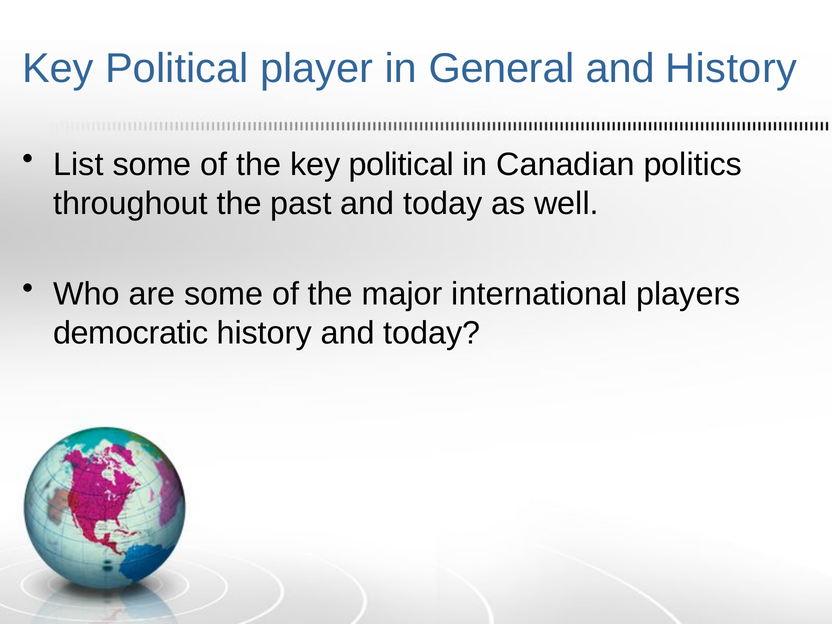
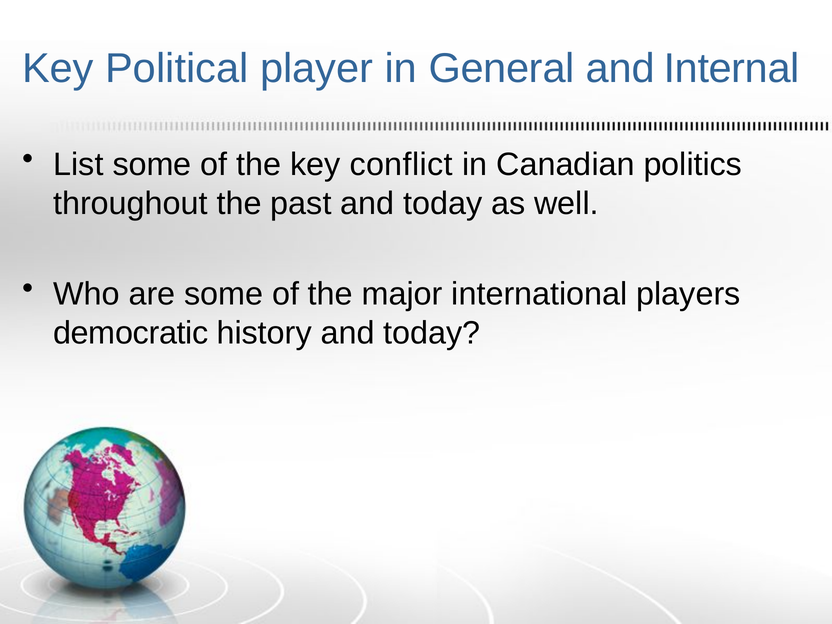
and History: History -> Internal (732, 69)
the key political: political -> conflict (401, 164)
